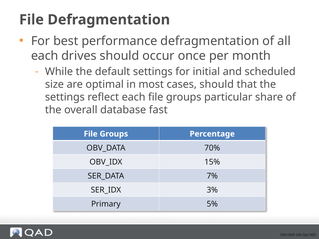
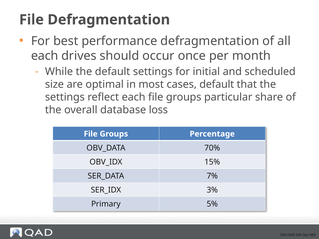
cases should: should -> default (217, 84)
fast: fast -> loss (158, 110)
